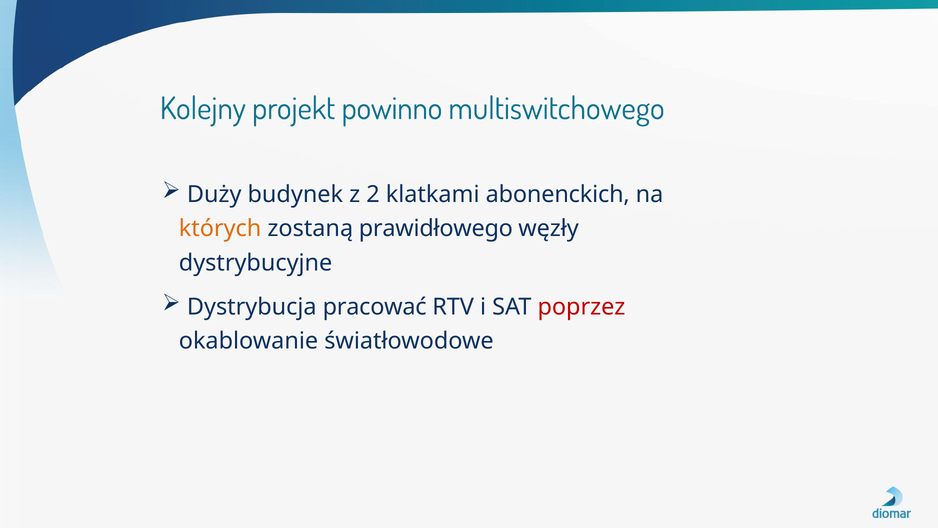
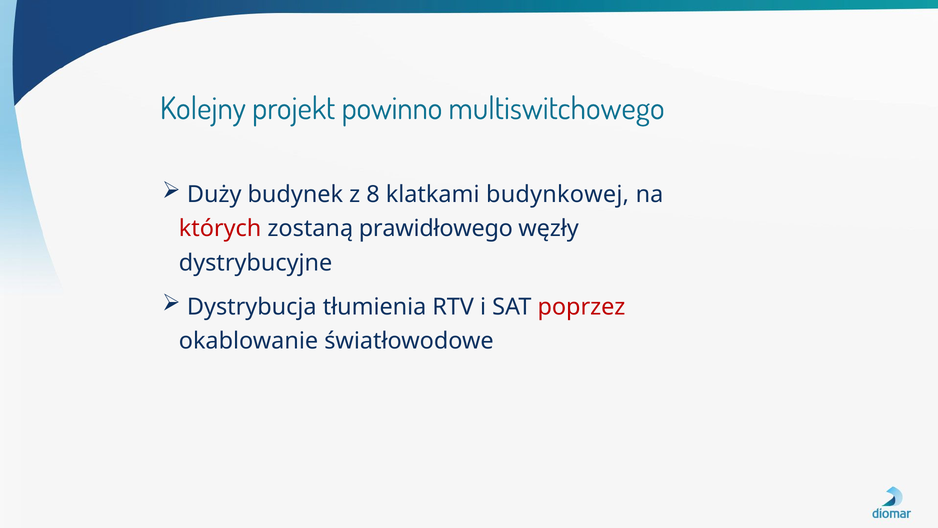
2: 2 -> 8 (373, 194)
abonenckich: abonenckich -> budynkowej (558, 194)
których colour: orange -> red (220, 228)
pracować: pracować -> tłumienia (375, 307)
